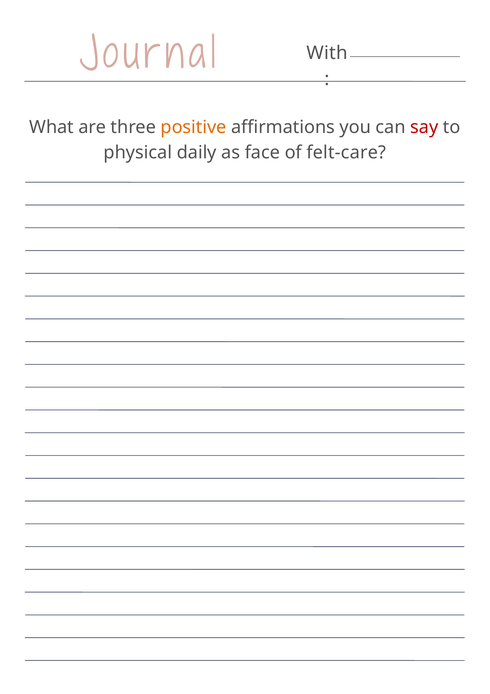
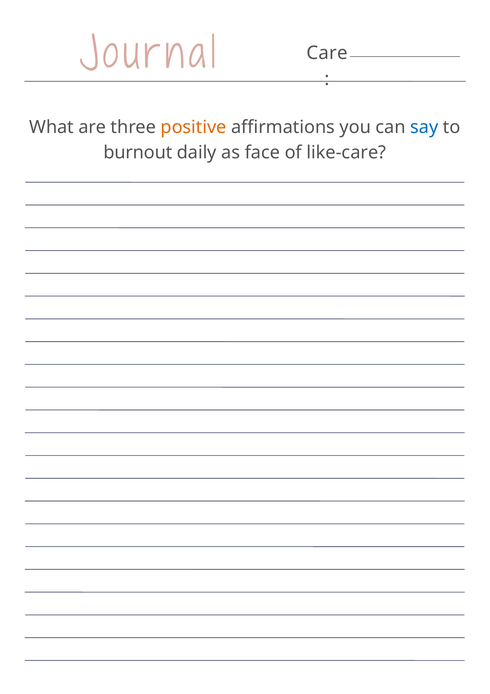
With: With -> Care (327, 53)
say colour: red -> blue (424, 127)
physical: physical -> burnout (138, 152)
felt-care: felt-care -> like-care (346, 152)
